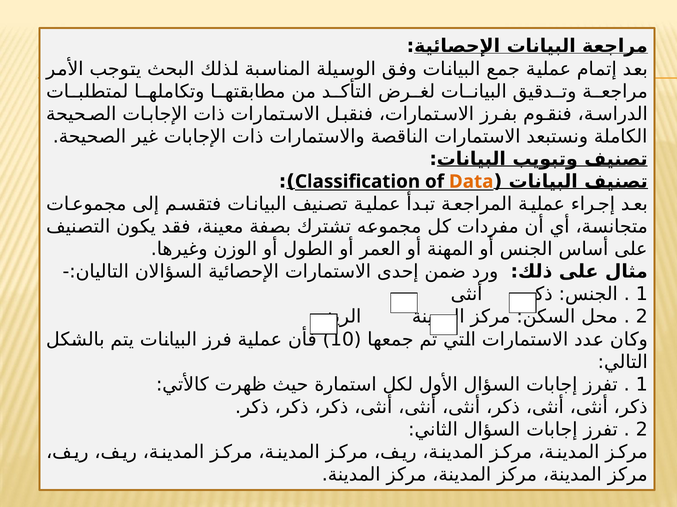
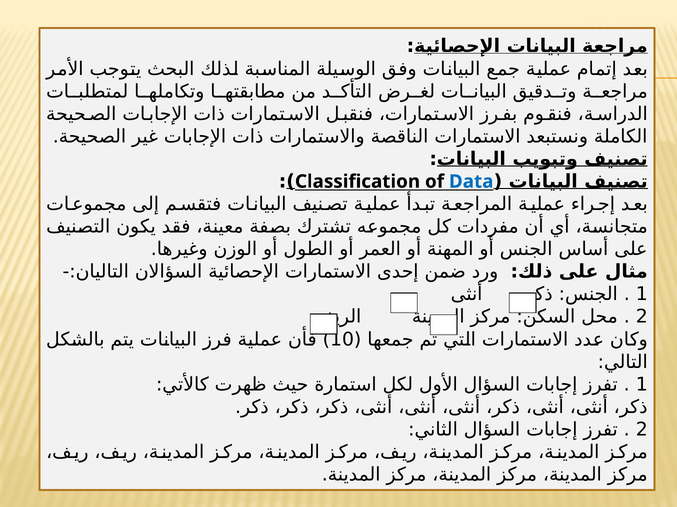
Data colour: orange -> blue (471, 182)
